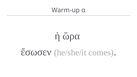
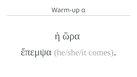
ἔσωσεν: ἔσωσεν -> ἔπεμψα (36, 52)
